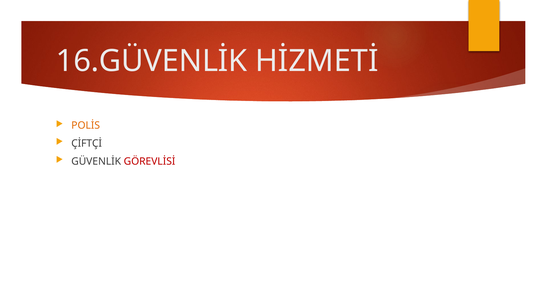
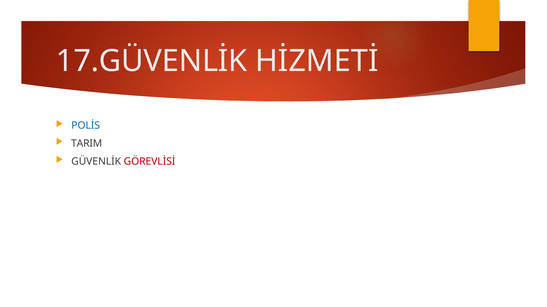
16.GÜVENLİK: 16.GÜVENLİK -> 17.GÜVENLİK (152, 61)
POLİS colour: orange -> blue (86, 126)
ÇİFTÇİ: ÇİFTÇİ -> TARIM (87, 144)
